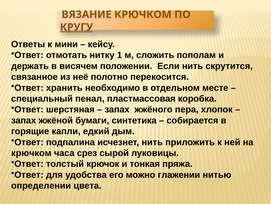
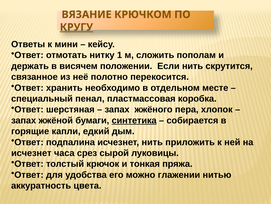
синтетика underline: none -> present (134, 120)
крючком: крючком -> исчезнет (31, 153)
определении: определении -> аккуратность (41, 185)
